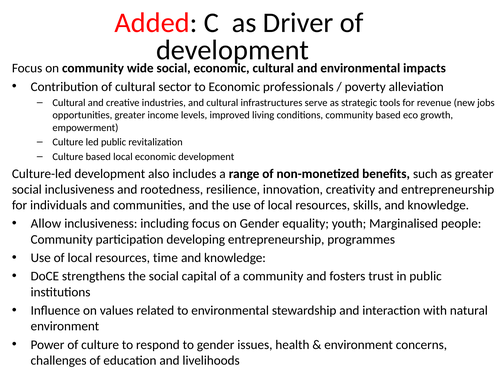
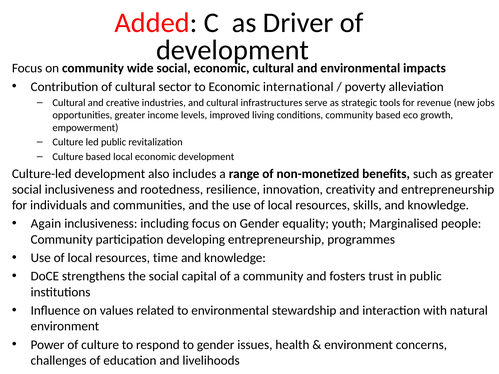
professionals: professionals -> international (298, 87)
Allow: Allow -> Again (46, 224)
